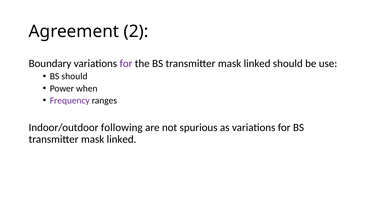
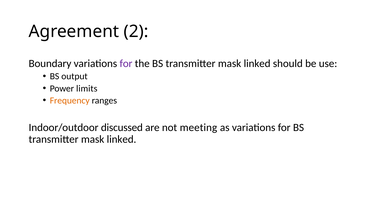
BS should: should -> output (74, 77)
when: when -> limits (87, 89)
Frequency colour: purple -> orange (70, 101)
following: following -> discussed (122, 128)
spurious: spurious -> meeting (198, 128)
